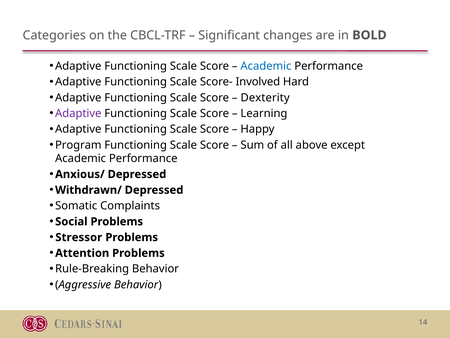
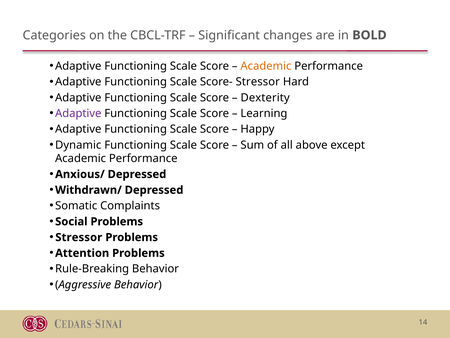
Academic colour: blue -> orange (266, 66)
Score- Involved: Involved -> Stressor (258, 82)
Program: Program -> Dynamic (78, 145)
